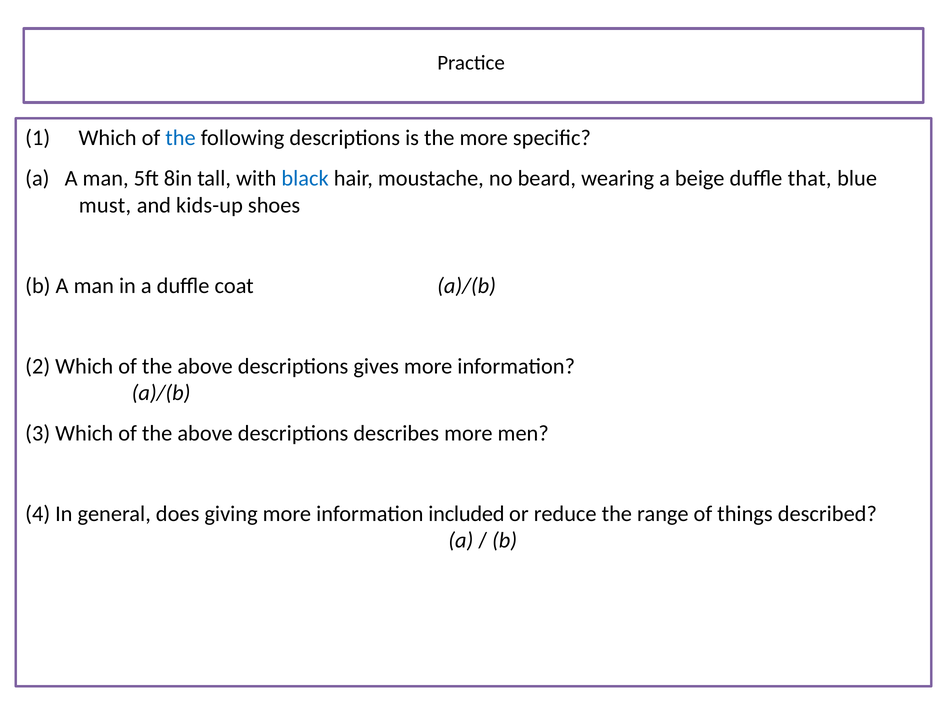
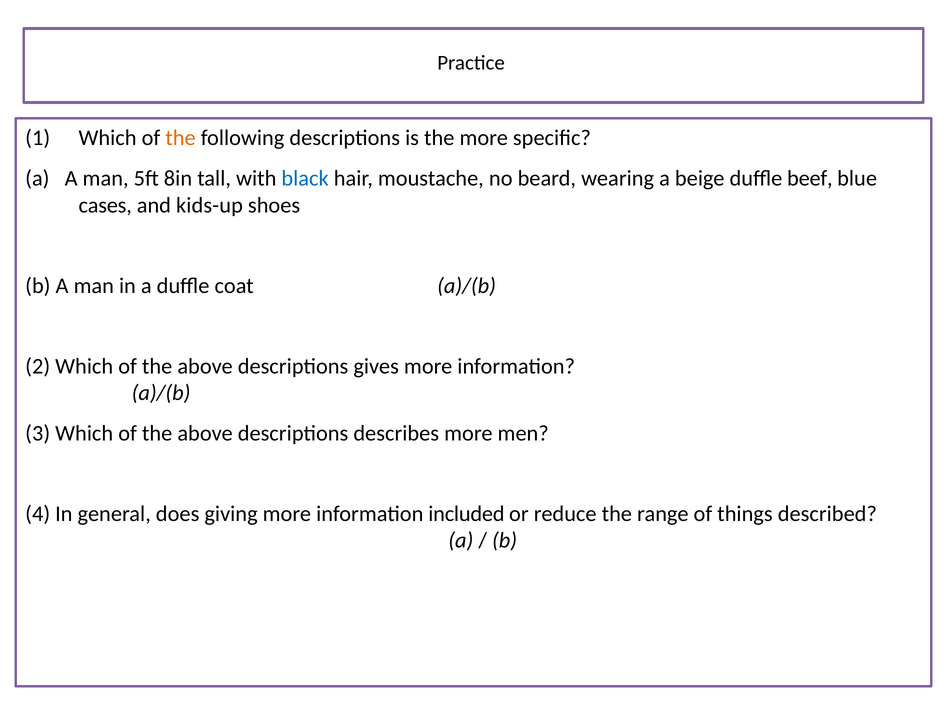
the colour: blue -> orange (180, 138)
that: that -> beef (810, 178)
must: must -> cases (105, 205)
